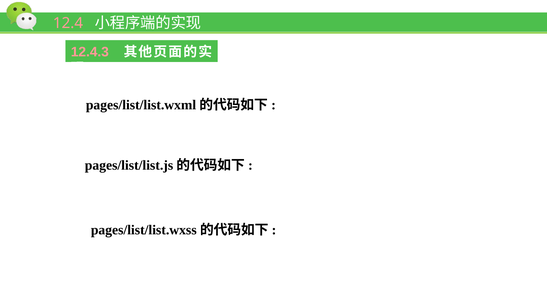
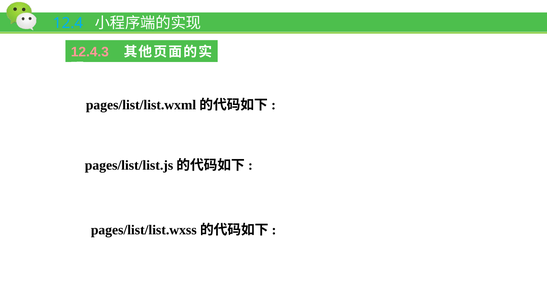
12.4 colour: pink -> light blue (68, 23)
